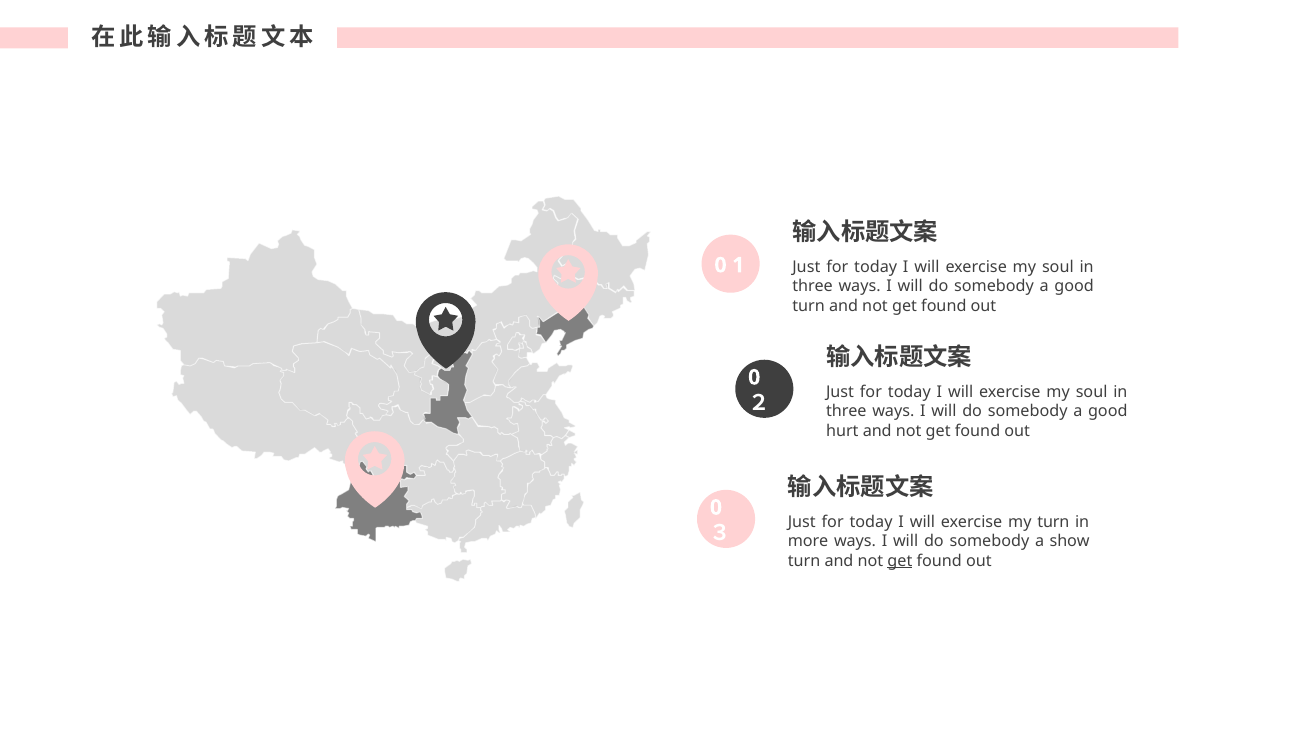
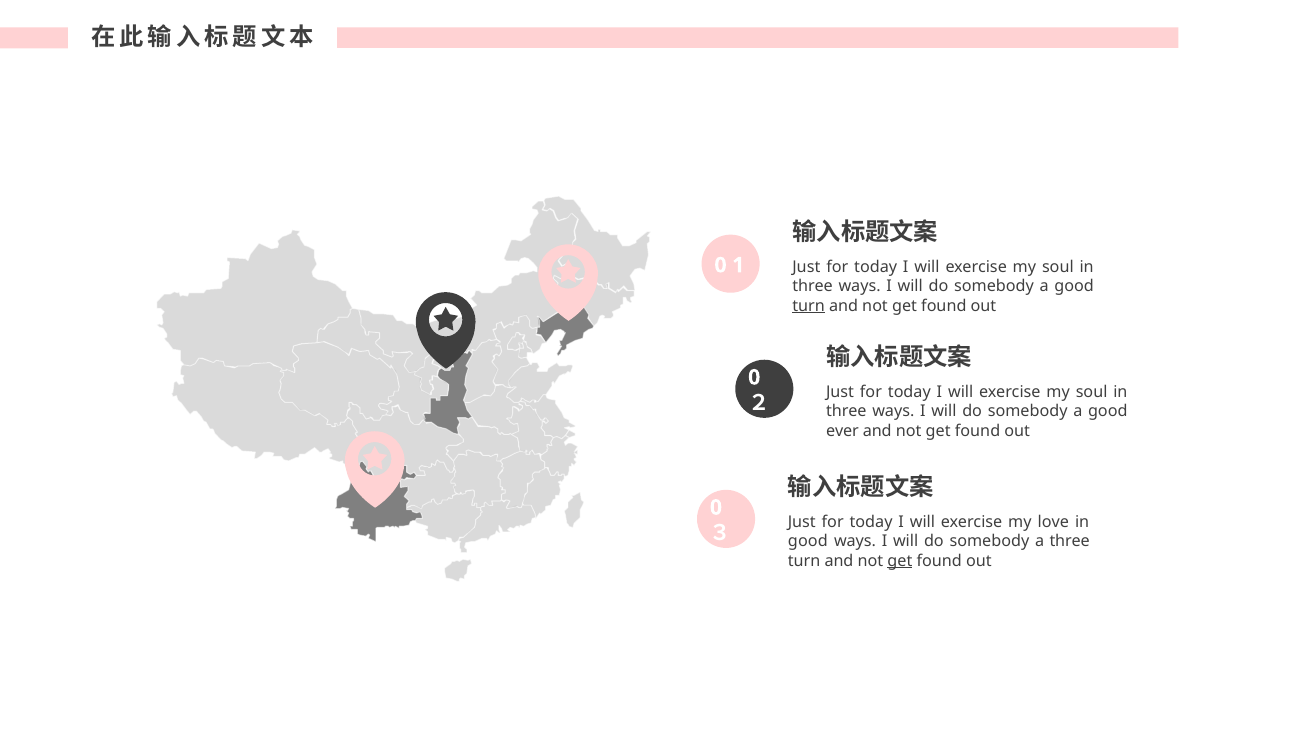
turn underline: none -> present (809, 306)
hurt: hurt -> ever (842, 431)
my turn: turn -> love (1053, 522)
more: more -> good (808, 541)
a show: show -> three (1070, 541)
